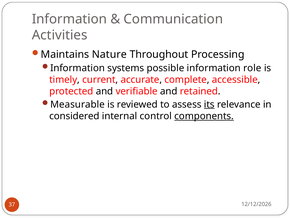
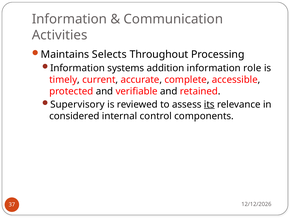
Nature: Nature -> Selects (109, 54)
possible: possible -> addition (165, 68)
Measurable: Measurable -> Supervisory (77, 104)
components underline: present -> none (204, 116)
